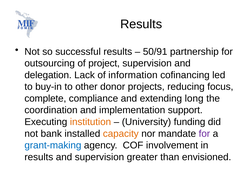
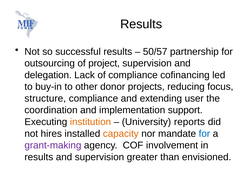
50/91: 50/91 -> 50/57 (155, 52)
of information: information -> compliance (133, 75)
complete: complete -> structure (45, 99)
long: long -> user (194, 99)
funding: funding -> reports (189, 122)
bank: bank -> hires (51, 134)
for colour: purple -> blue (204, 134)
grant-making colour: blue -> purple (53, 145)
